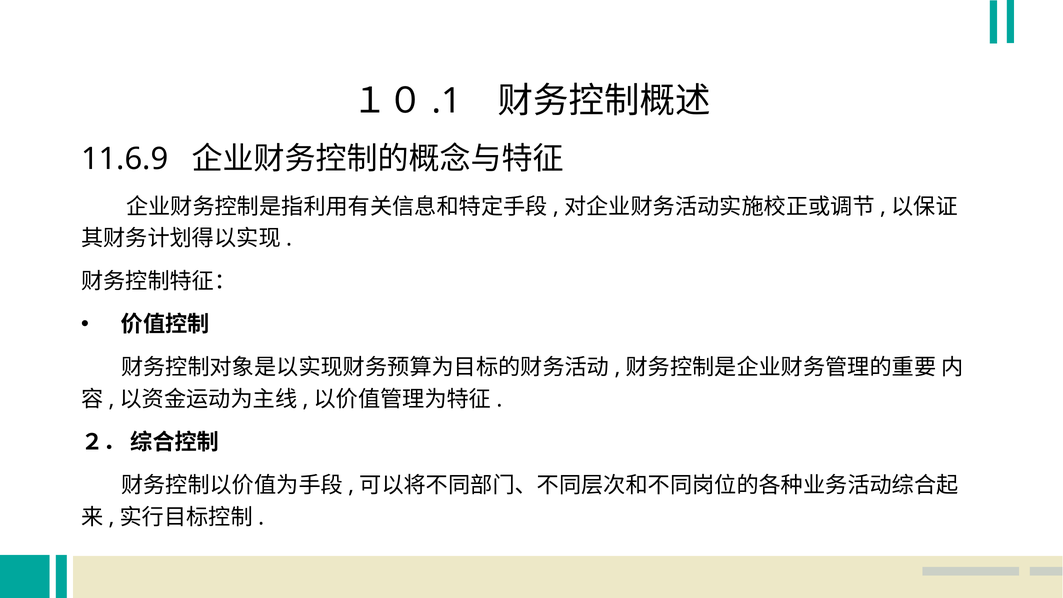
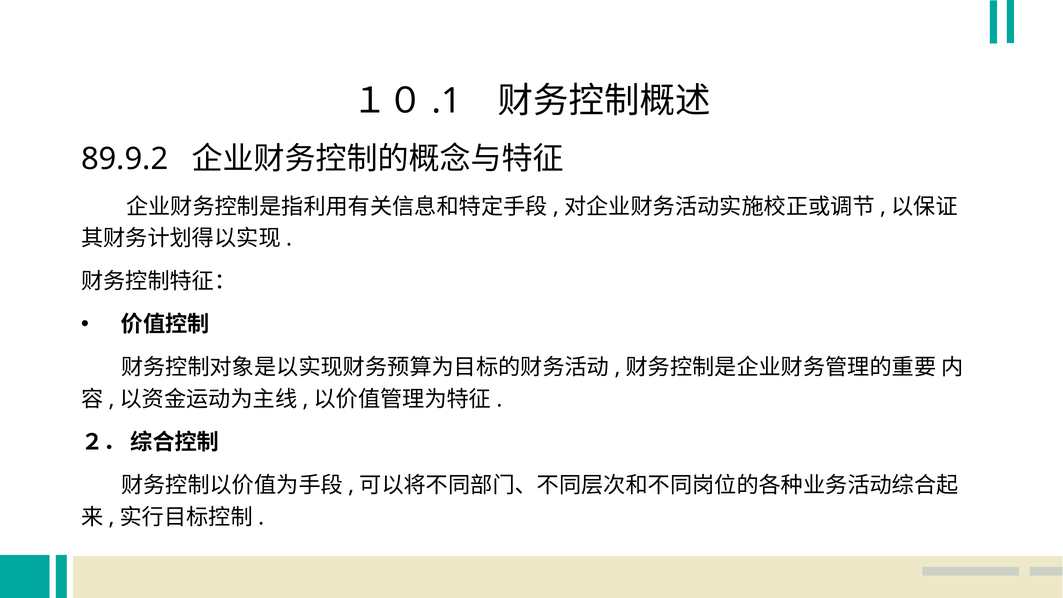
11.6.9: 11.6.9 -> 89.9.2 (125, 159)
